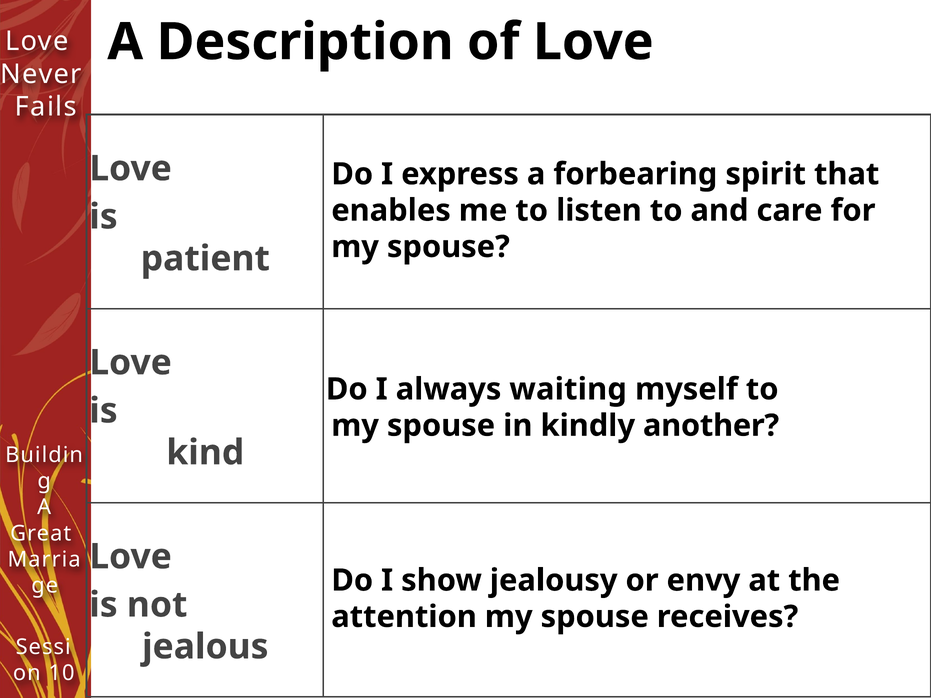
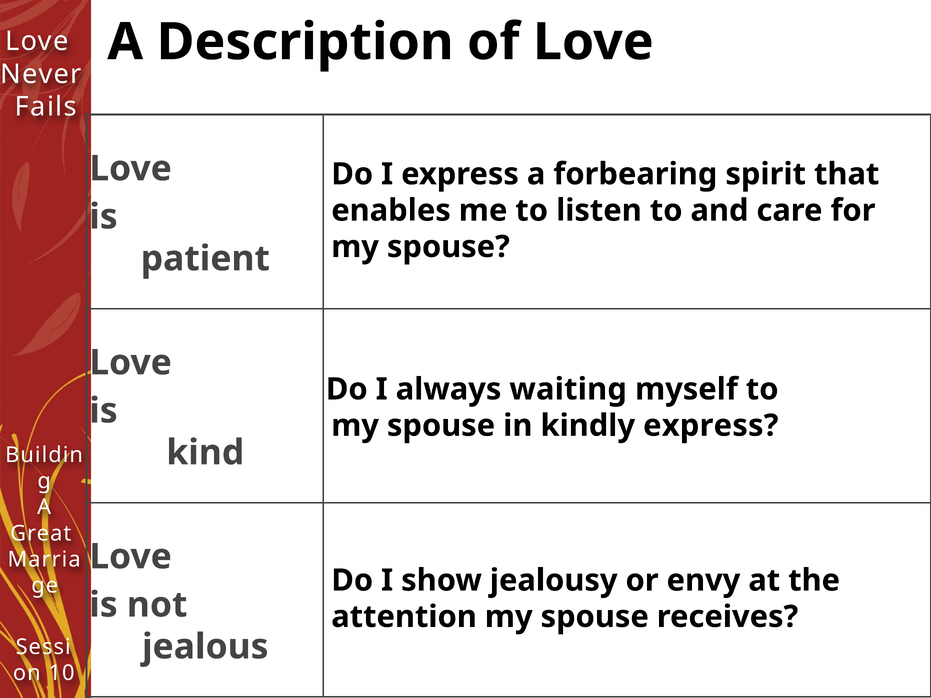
kindly another: another -> express (711, 426)
